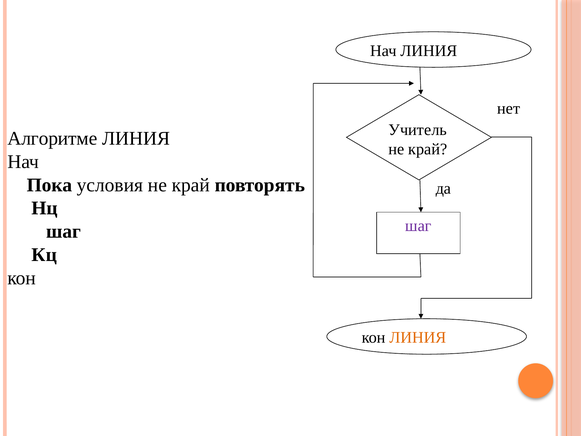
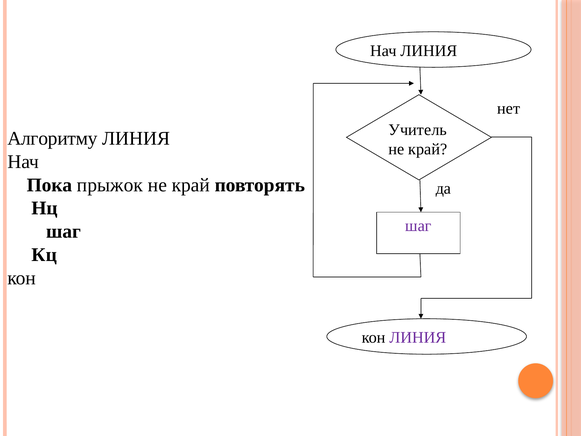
Алгоритме: Алгоритме -> Алгоритму (52, 138)
условия: условия -> прыжок (110, 185)
ЛИНИЯ colour: orange -> purple (418, 337)
